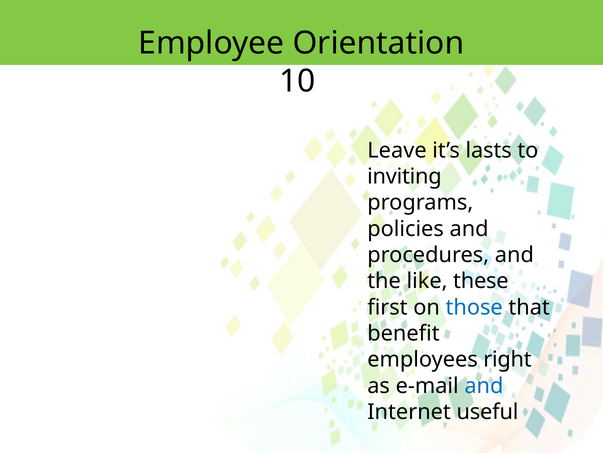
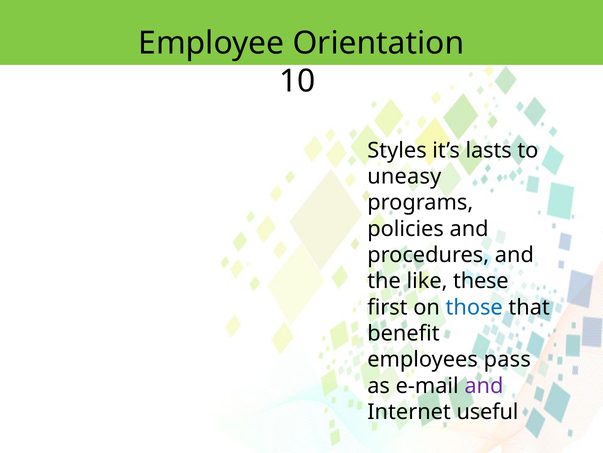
Leave: Leave -> Styles (397, 150)
inviting: inviting -> uneasy (404, 176)
right: right -> pass (507, 359)
and colour: blue -> purple (484, 385)
